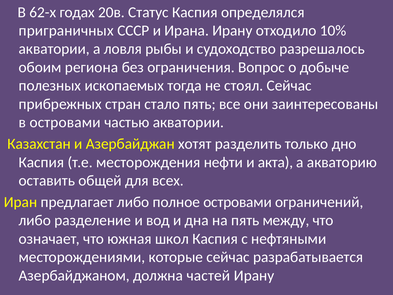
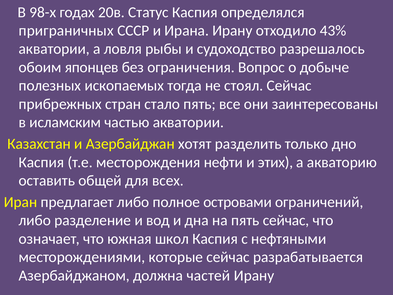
62-х: 62-х -> 98-х (43, 12)
10%: 10% -> 43% (333, 31)
региона: региона -> японцев (92, 67)
в островами: островами -> исламским (65, 122)
акта: акта -> этих (276, 162)
пять между: между -> сейчас (286, 220)
